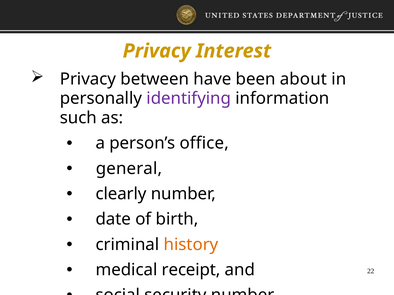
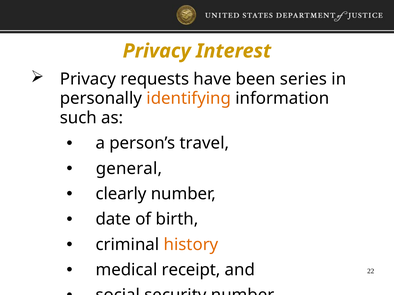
between: between -> requests (155, 79)
about: about -> series (303, 79)
identifying colour: purple -> orange (189, 99)
office: office -> travel (204, 143)
